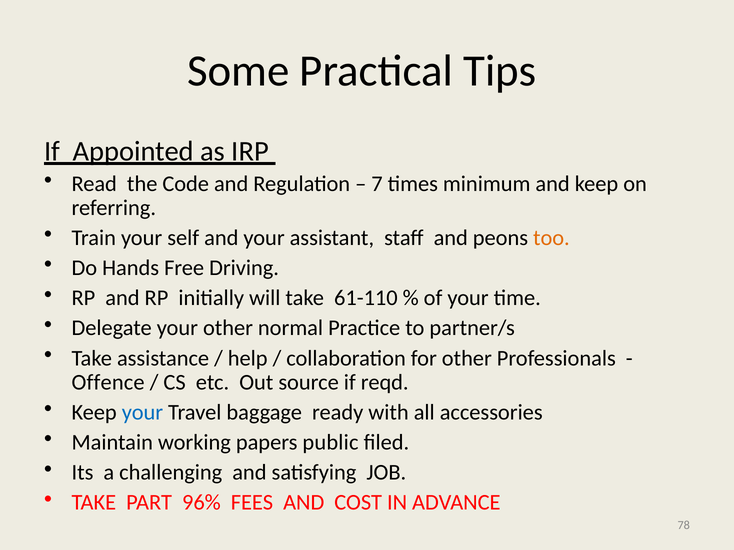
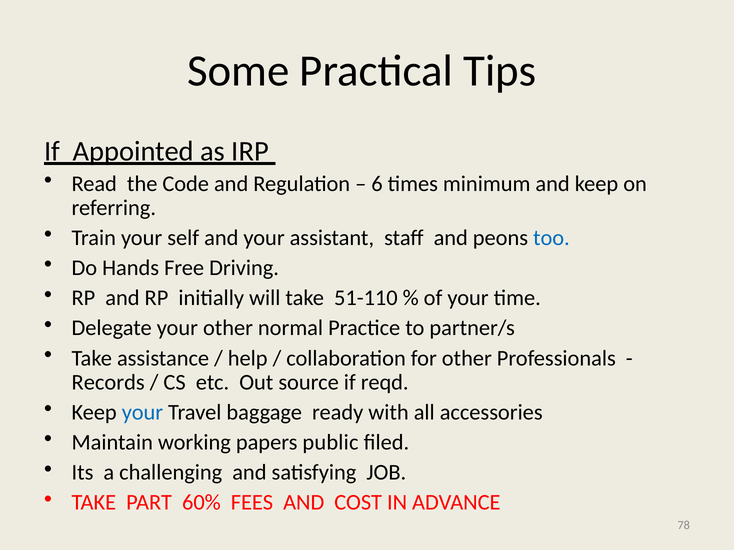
7: 7 -> 6 (377, 184)
too colour: orange -> blue (551, 238)
61-110: 61-110 -> 51-110 (366, 298)
Offence: Offence -> Records (108, 383)
96%: 96% -> 60% (201, 503)
